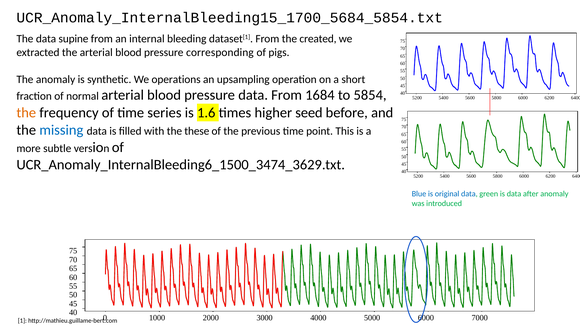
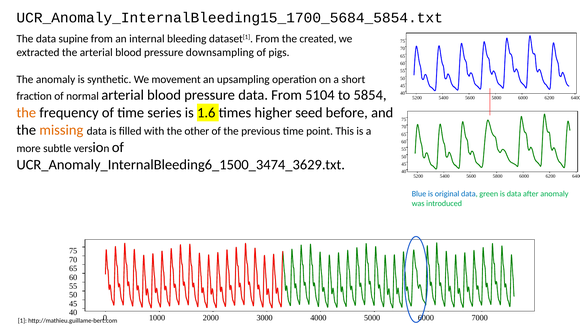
corresponding: corresponding -> downsampling (220, 52)
operations: operations -> movement (176, 80)
1684: 1684 -> 5104 (320, 95)
missing colour: blue -> orange (61, 130)
these: these -> other (197, 131)
